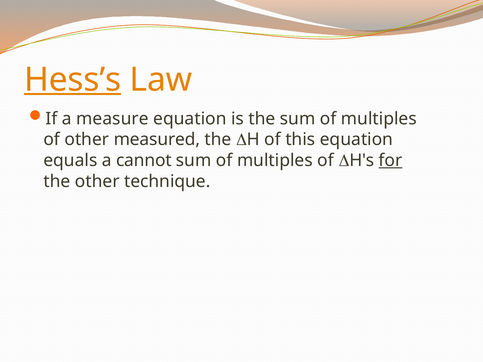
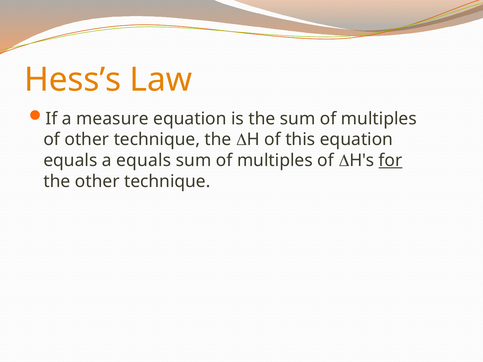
Hess’s underline: present -> none (73, 80)
of other measured: measured -> technique (157, 140)
a cannot: cannot -> equals (144, 161)
